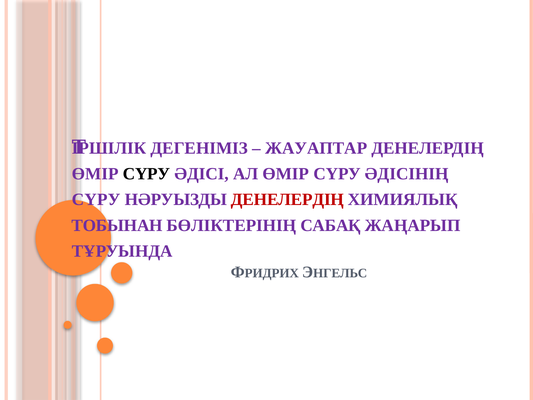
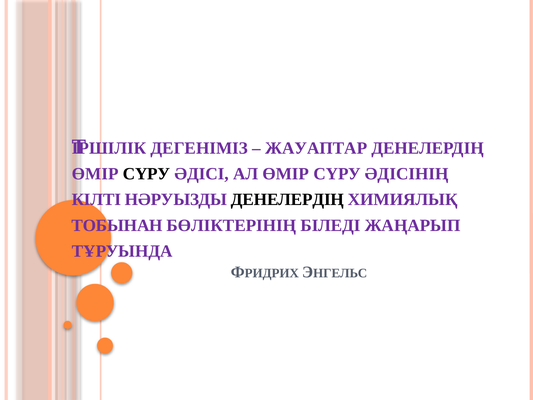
СҮРУ: СҮРУ -> КІЛТІ (96, 199)
ДЕНЕЛЕРДІҢ colour: red -> black (287, 199)
САБАҚ: САБАҚ -> БІЛЕДІ (331, 225)
